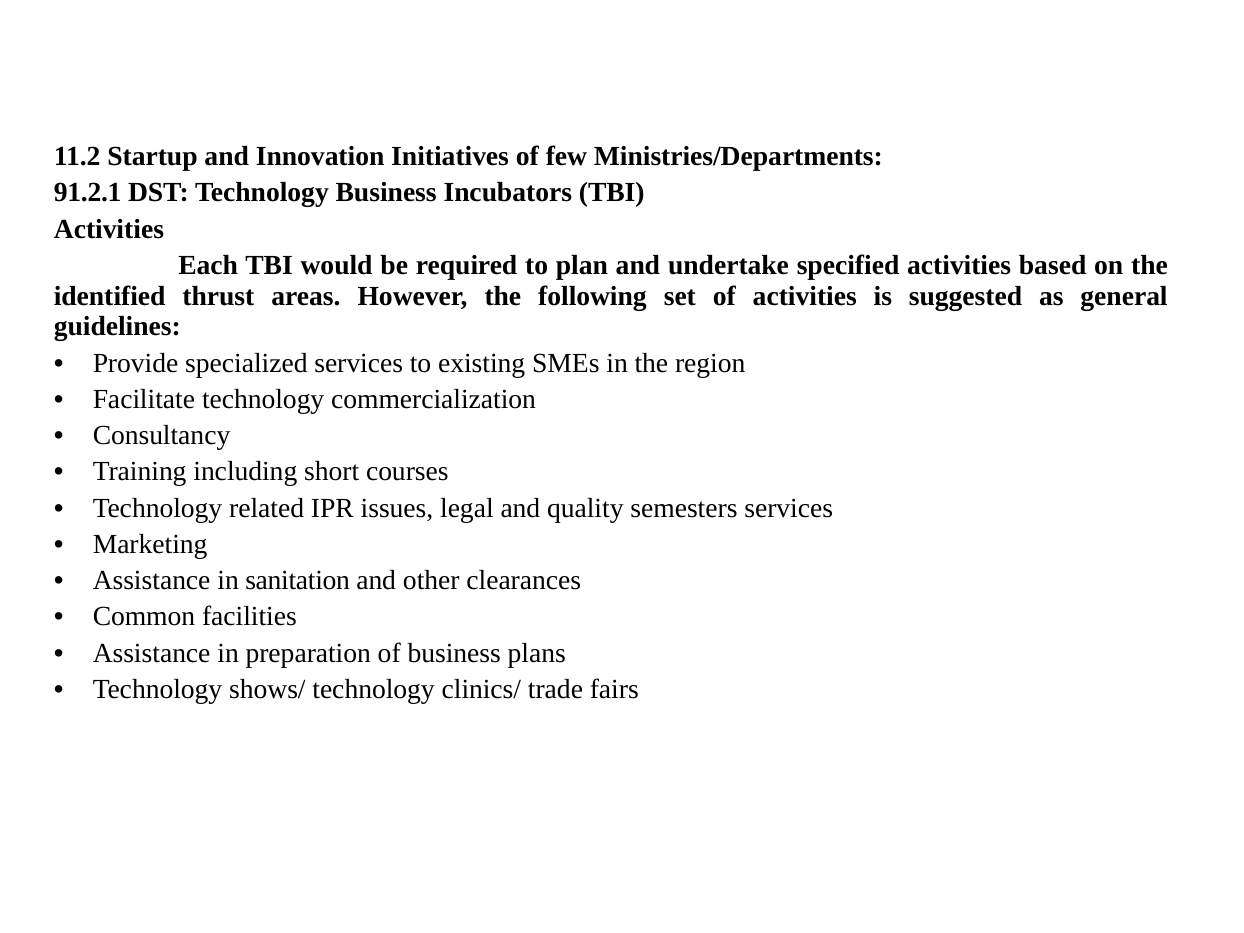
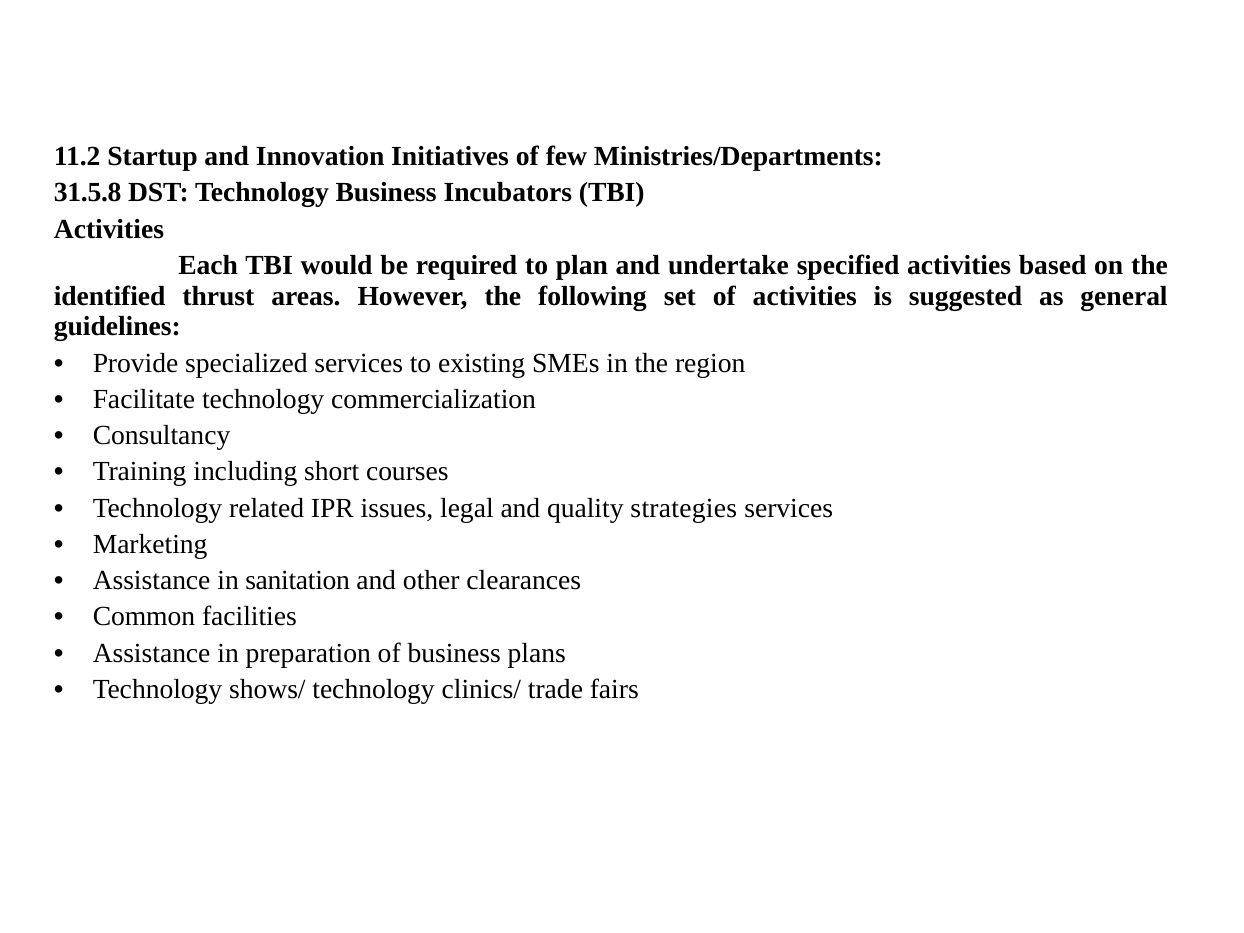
91.2.1: 91.2.1 -> 31.5.8 (88, 193)
semesters: semesters -> strategies (684, 508)
